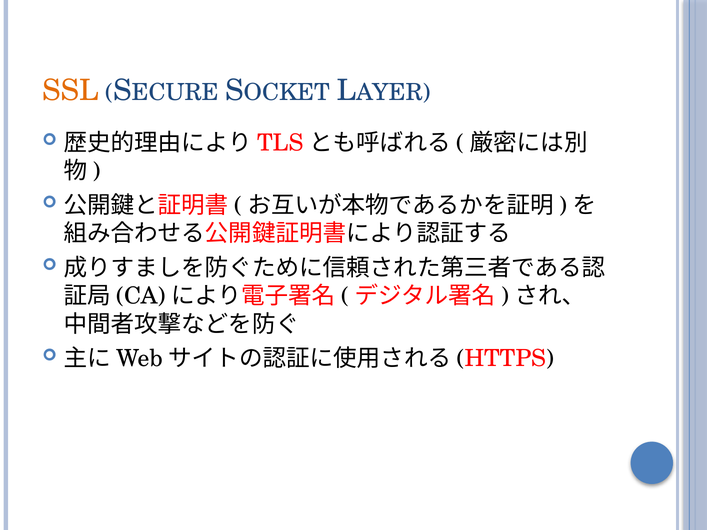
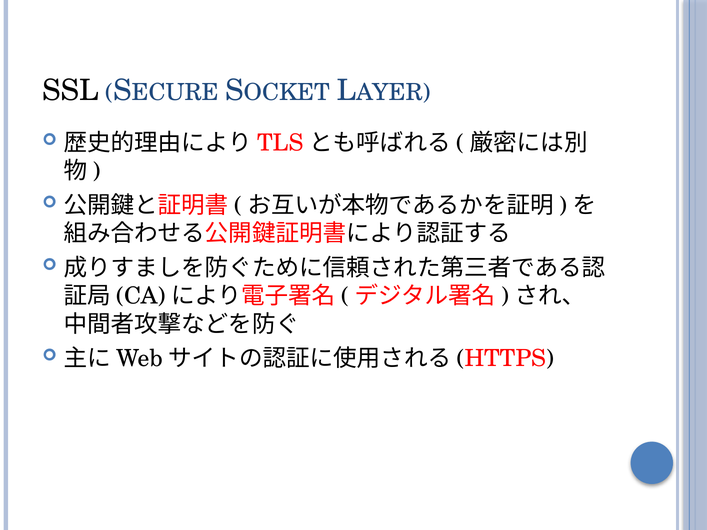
SSL colour: orange -> black (71, 90)
